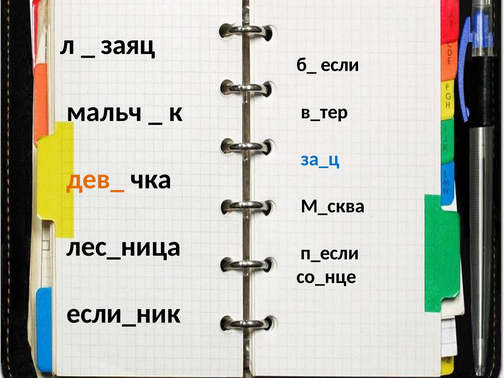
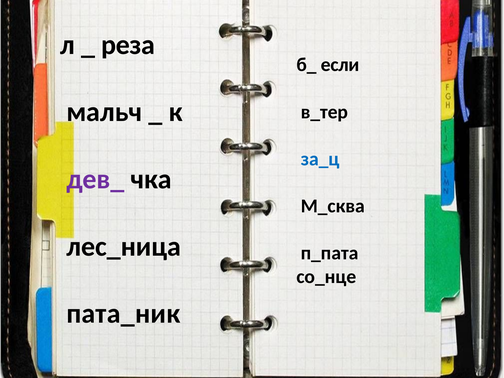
заяц: заяц -> реза (128, 45)
дев_ colour: orange -> purple (95, 179)
п_если: п_если -> п_пата (330, 253)
если_ник: если_ник -> пата_ник (123, 314)
